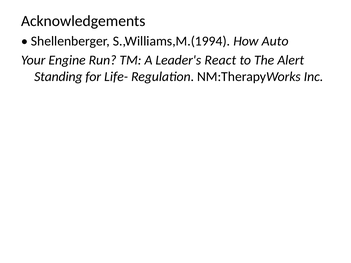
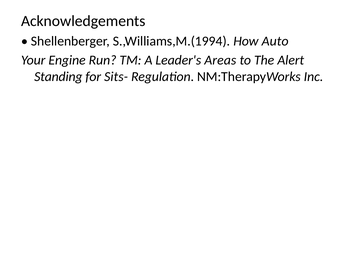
React: React -> Areas (220, 60)
Life-: Life- -> Sits- (116, 77)
